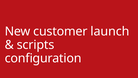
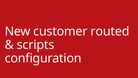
launch: launch -> routed (110, 31)
